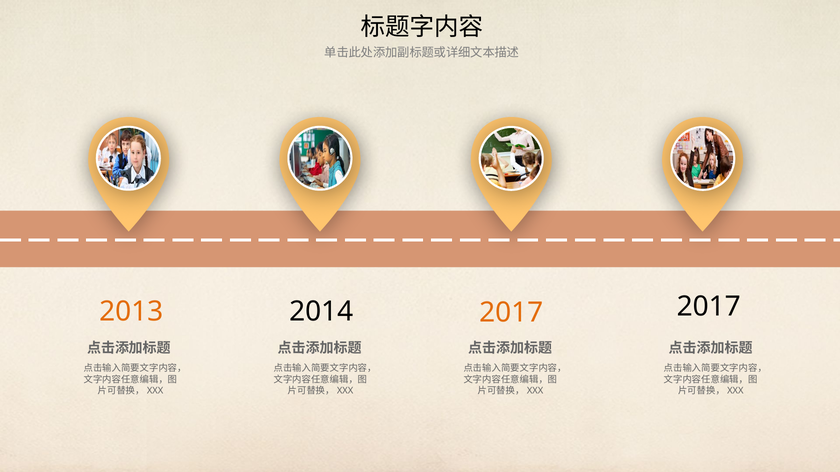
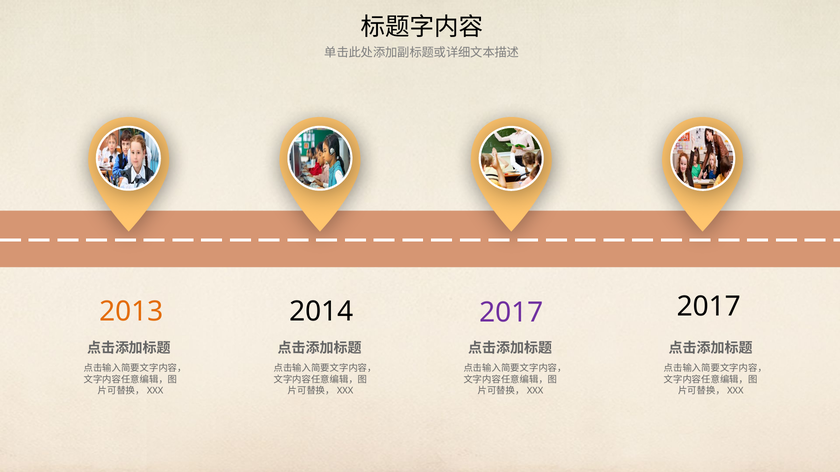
2017 colour: orange -> purple (511, 313)
